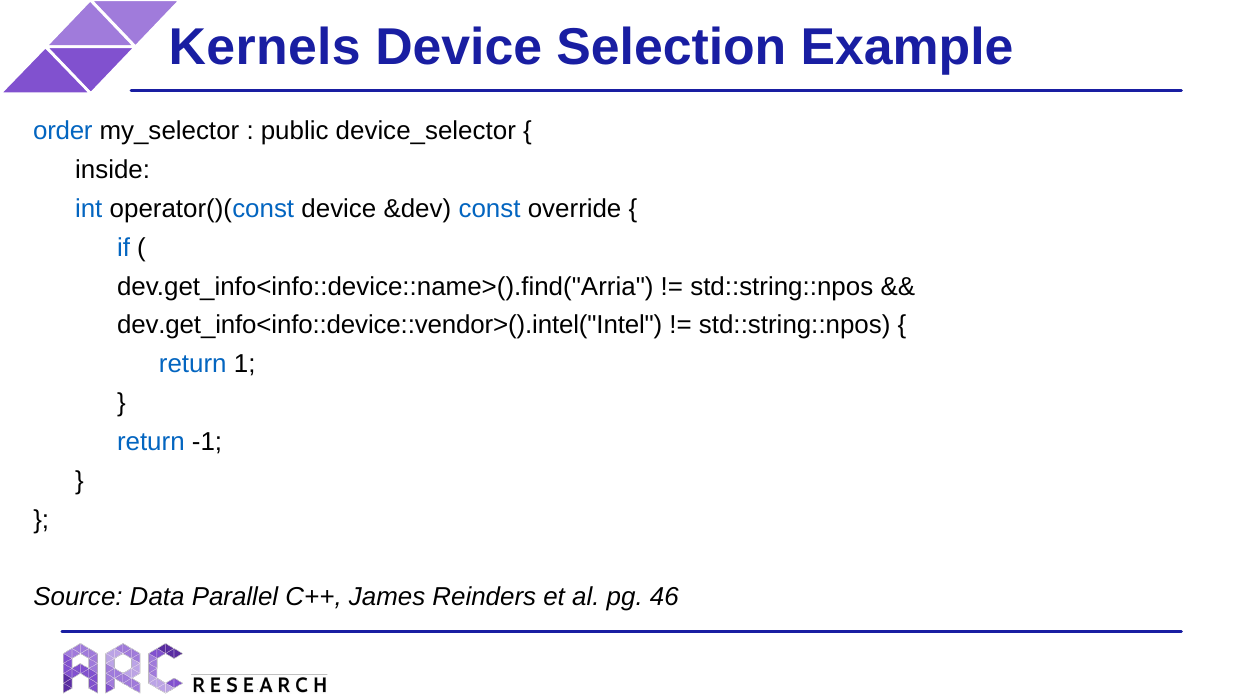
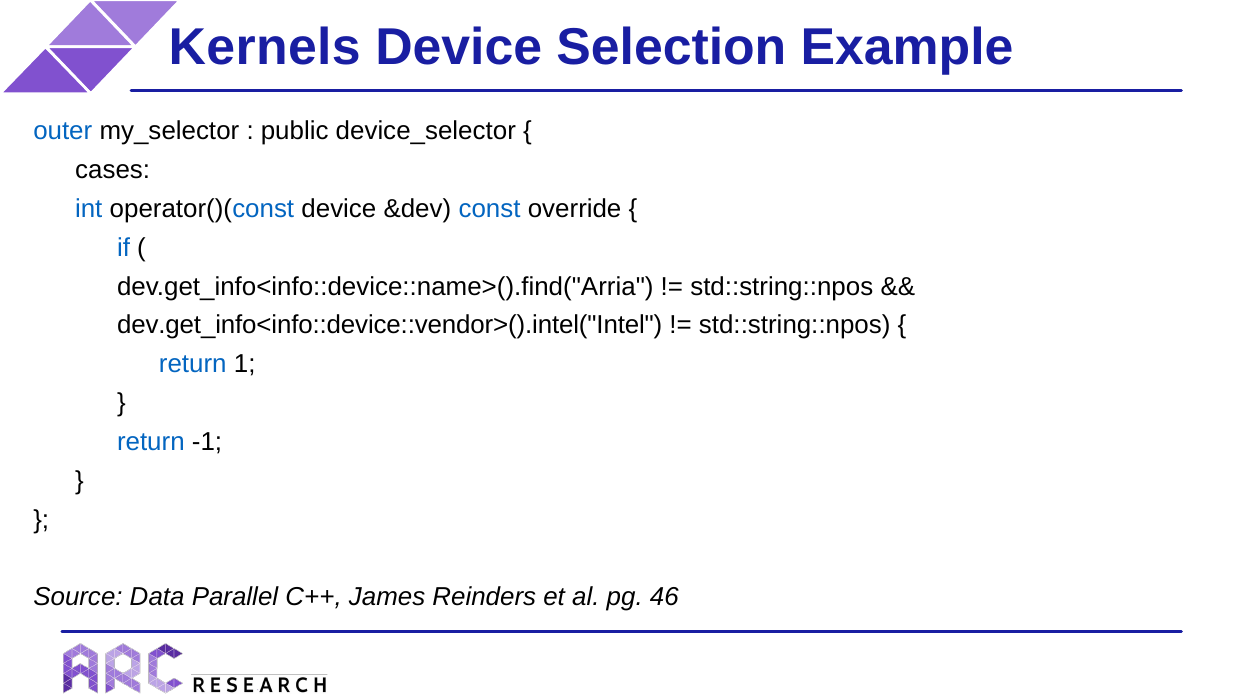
order: order -> outer (63, 131)
inside: inside -> cases (113, 170)
